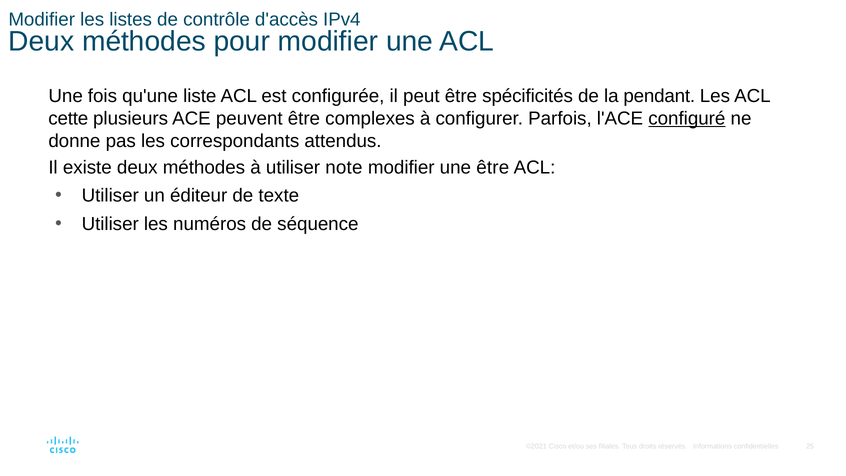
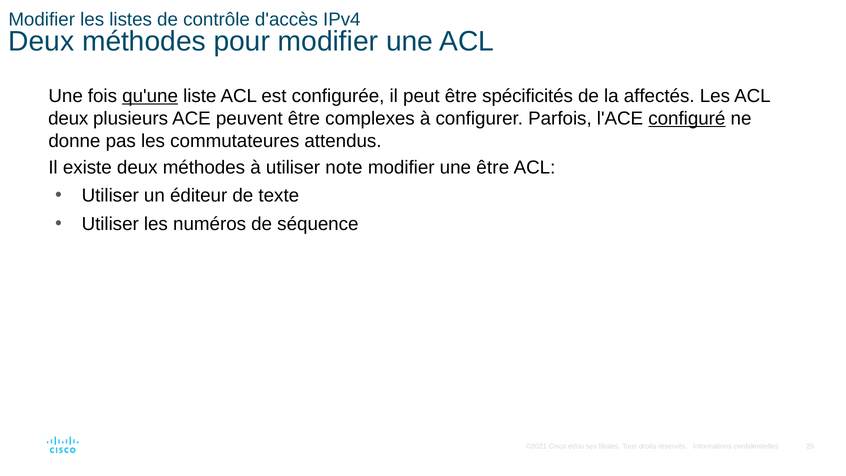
qu'une underline: none -> present (150, 96)
pendant: pendant -> affectés (659, 96)
cette: cette -> deux (68, 119)
correspondants: correspondants -> commutateures (235, 141)
